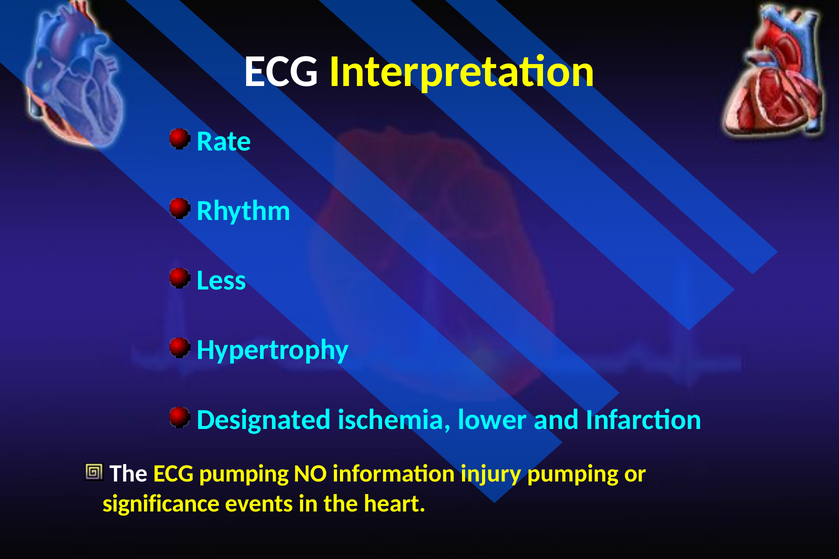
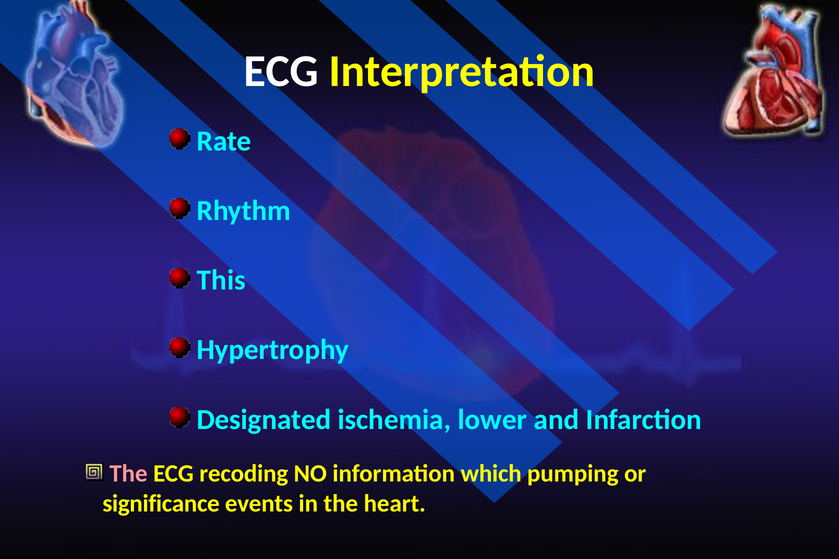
Less: Less -> This (221, 280)
The colour: white -> pink (128, 474)
ECG pumping: pumping -> recoding (244, 474)
injury: injury -> which (491, 474)
